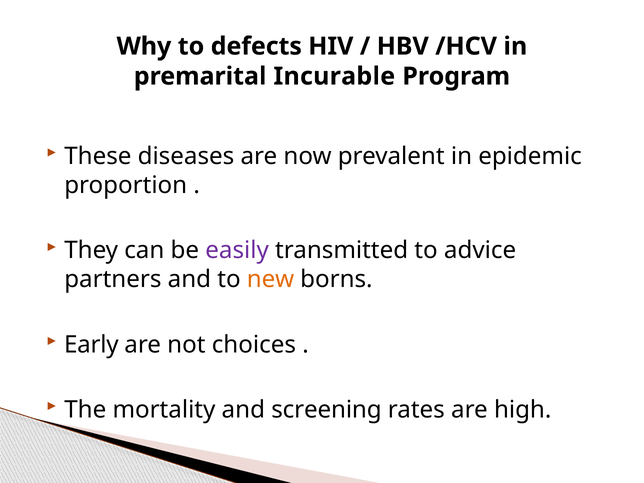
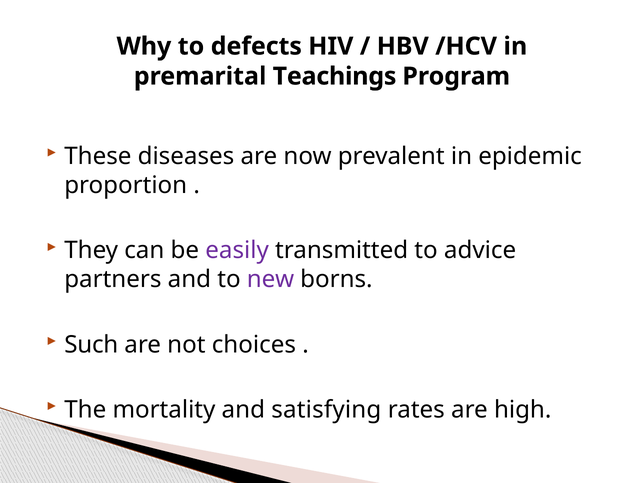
Incurable: Incurable -> Teachings (335, 76)
new colour: orange -> purple (271, 279)
Early: Early -> Such (91, 345)
screening: screening -> satisfying (326, 410)
